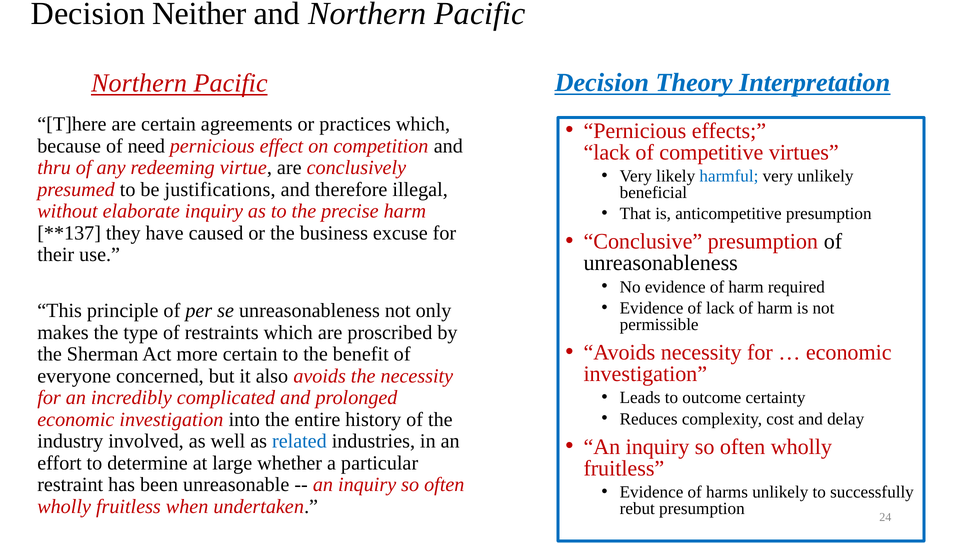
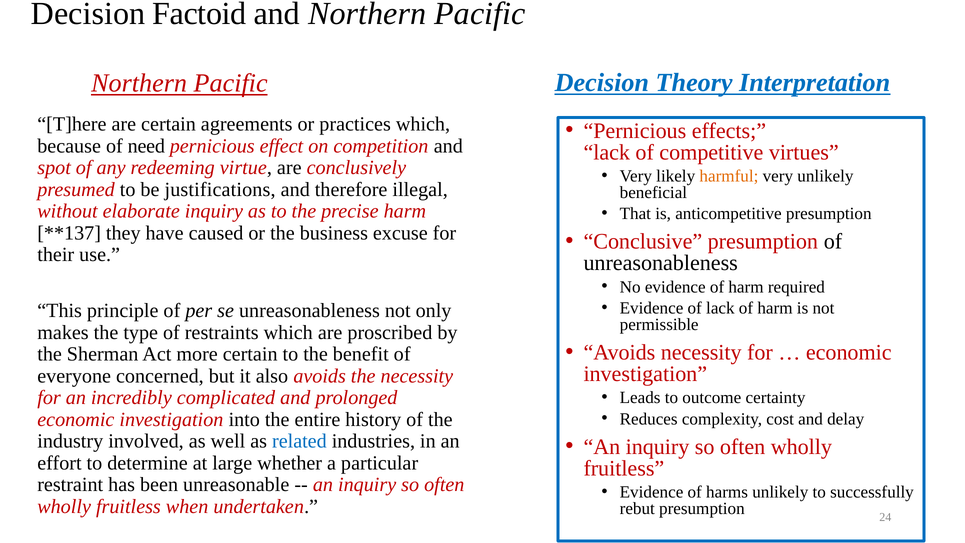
Neither: Neither -> Factoid (199, 14)
thru: thru -> spot (54, 168)
harmful colour: blue -> orange (729, 176)
